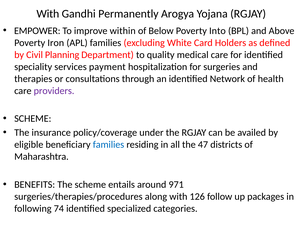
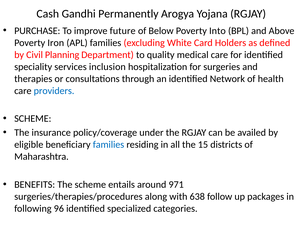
With: With -> Cash (48, 14)
EMPOWER: EMPOWER -> PURCHASE (37, 31)
within: within -> future (123, 31)
payment: payment -> inclusion (107, 67)
providers colour: purple -> blue (54, 91)
47: 47 -> 15 (203, 145)
126: 126 -> 638 (197, 197)
74: 74 -> 96 (59, 209)
